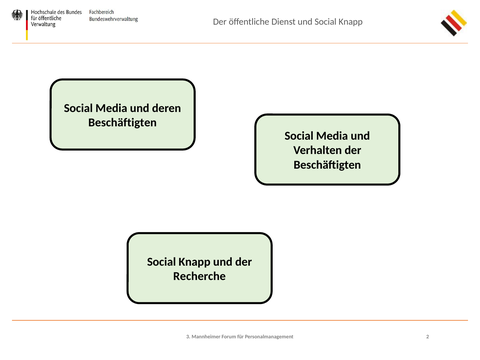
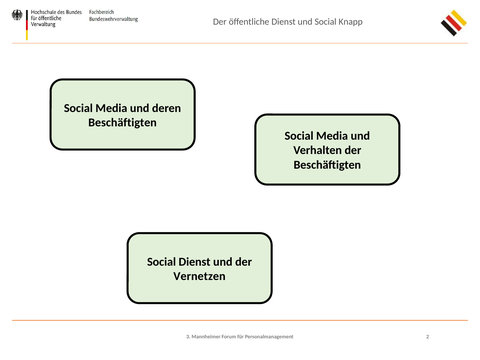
Knapp: Knapp -> Dienst (195, 262)
Recherche: Recherche -> Vernetzen (199, 276)
